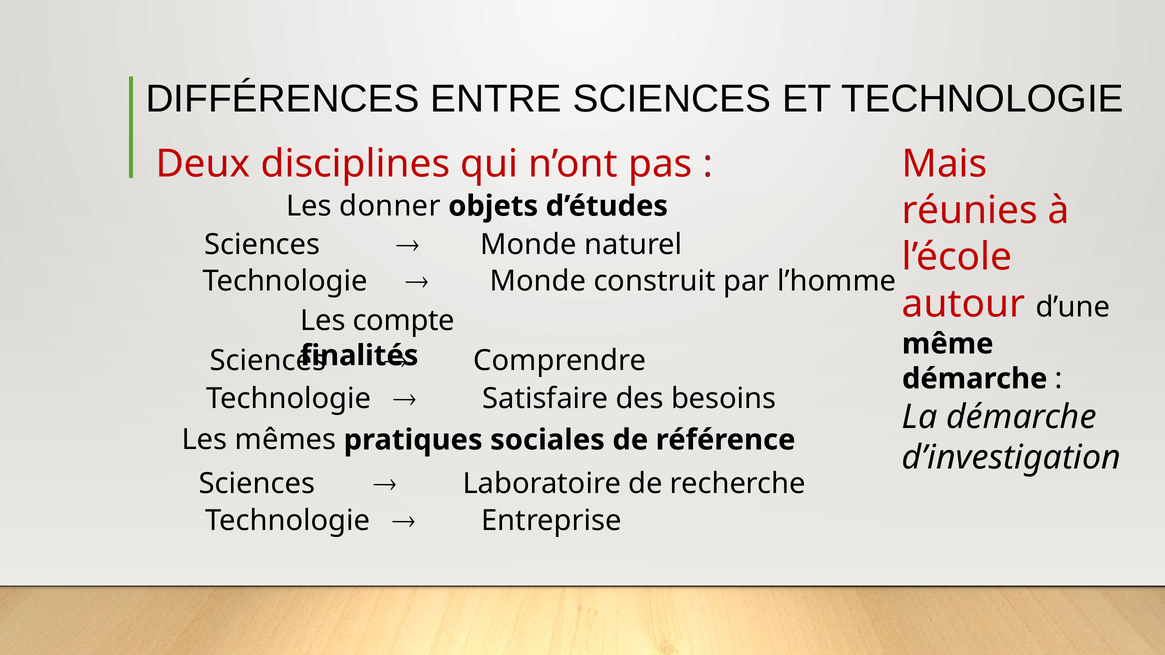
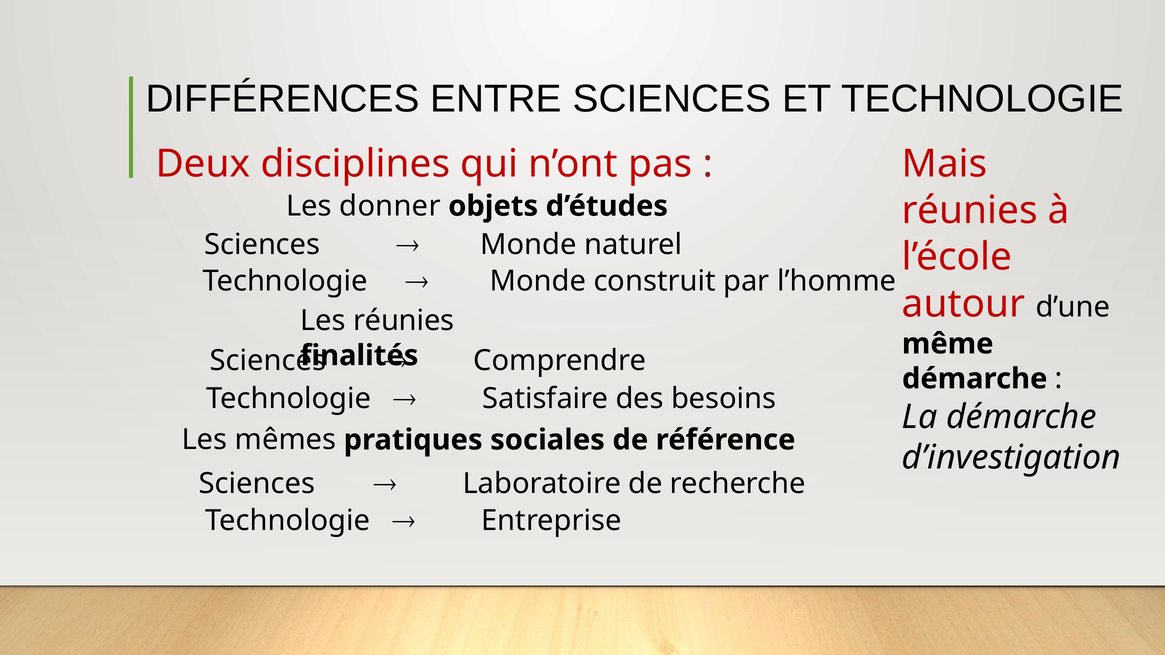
Les compte: compte -> réunies (404, 321)
